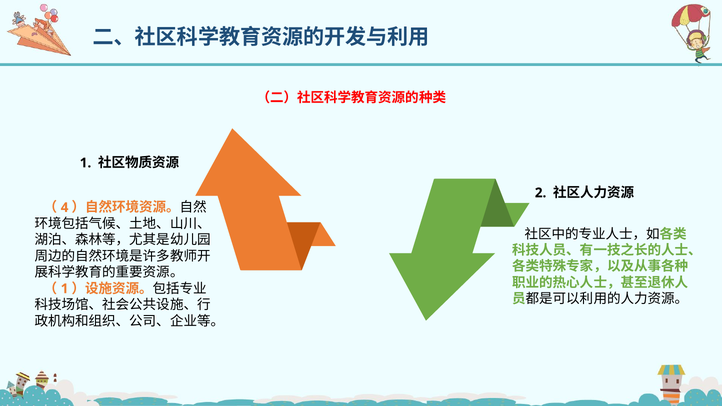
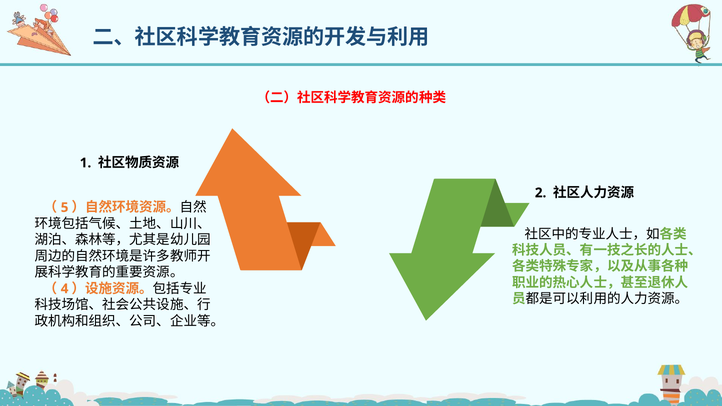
4: 4 -> 5 (65, 208)
1: 1 -> 4 (65, 289)
